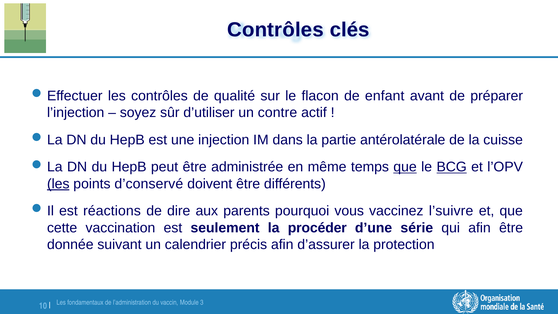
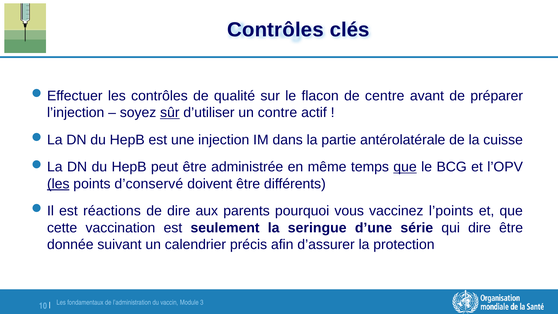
enfant: enfant -> centre (385, 96)
sûr underline: none -> present (170, 113)
BCG underline: present -> none (452, 167)
l’suivre: l’suivre -> l’points (451, 211)
procéder: procéder -> seringue (317, 228)
qui afin: afin -> dire (480, 228)
